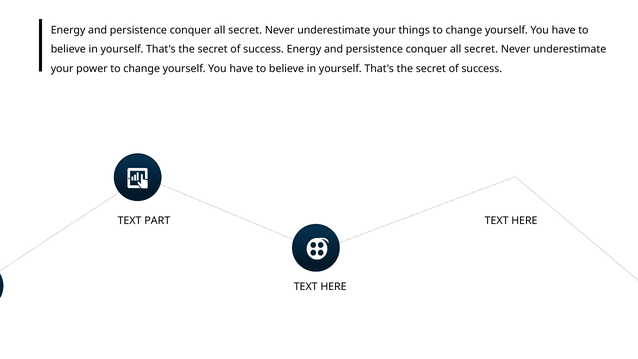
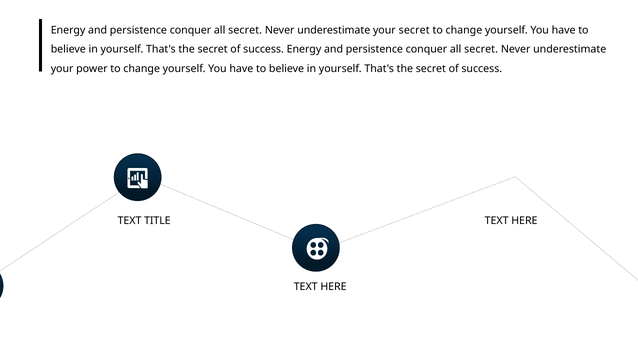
your things: things -> secret (414, 30)
PART: PART -> TITLE (157, 220)
